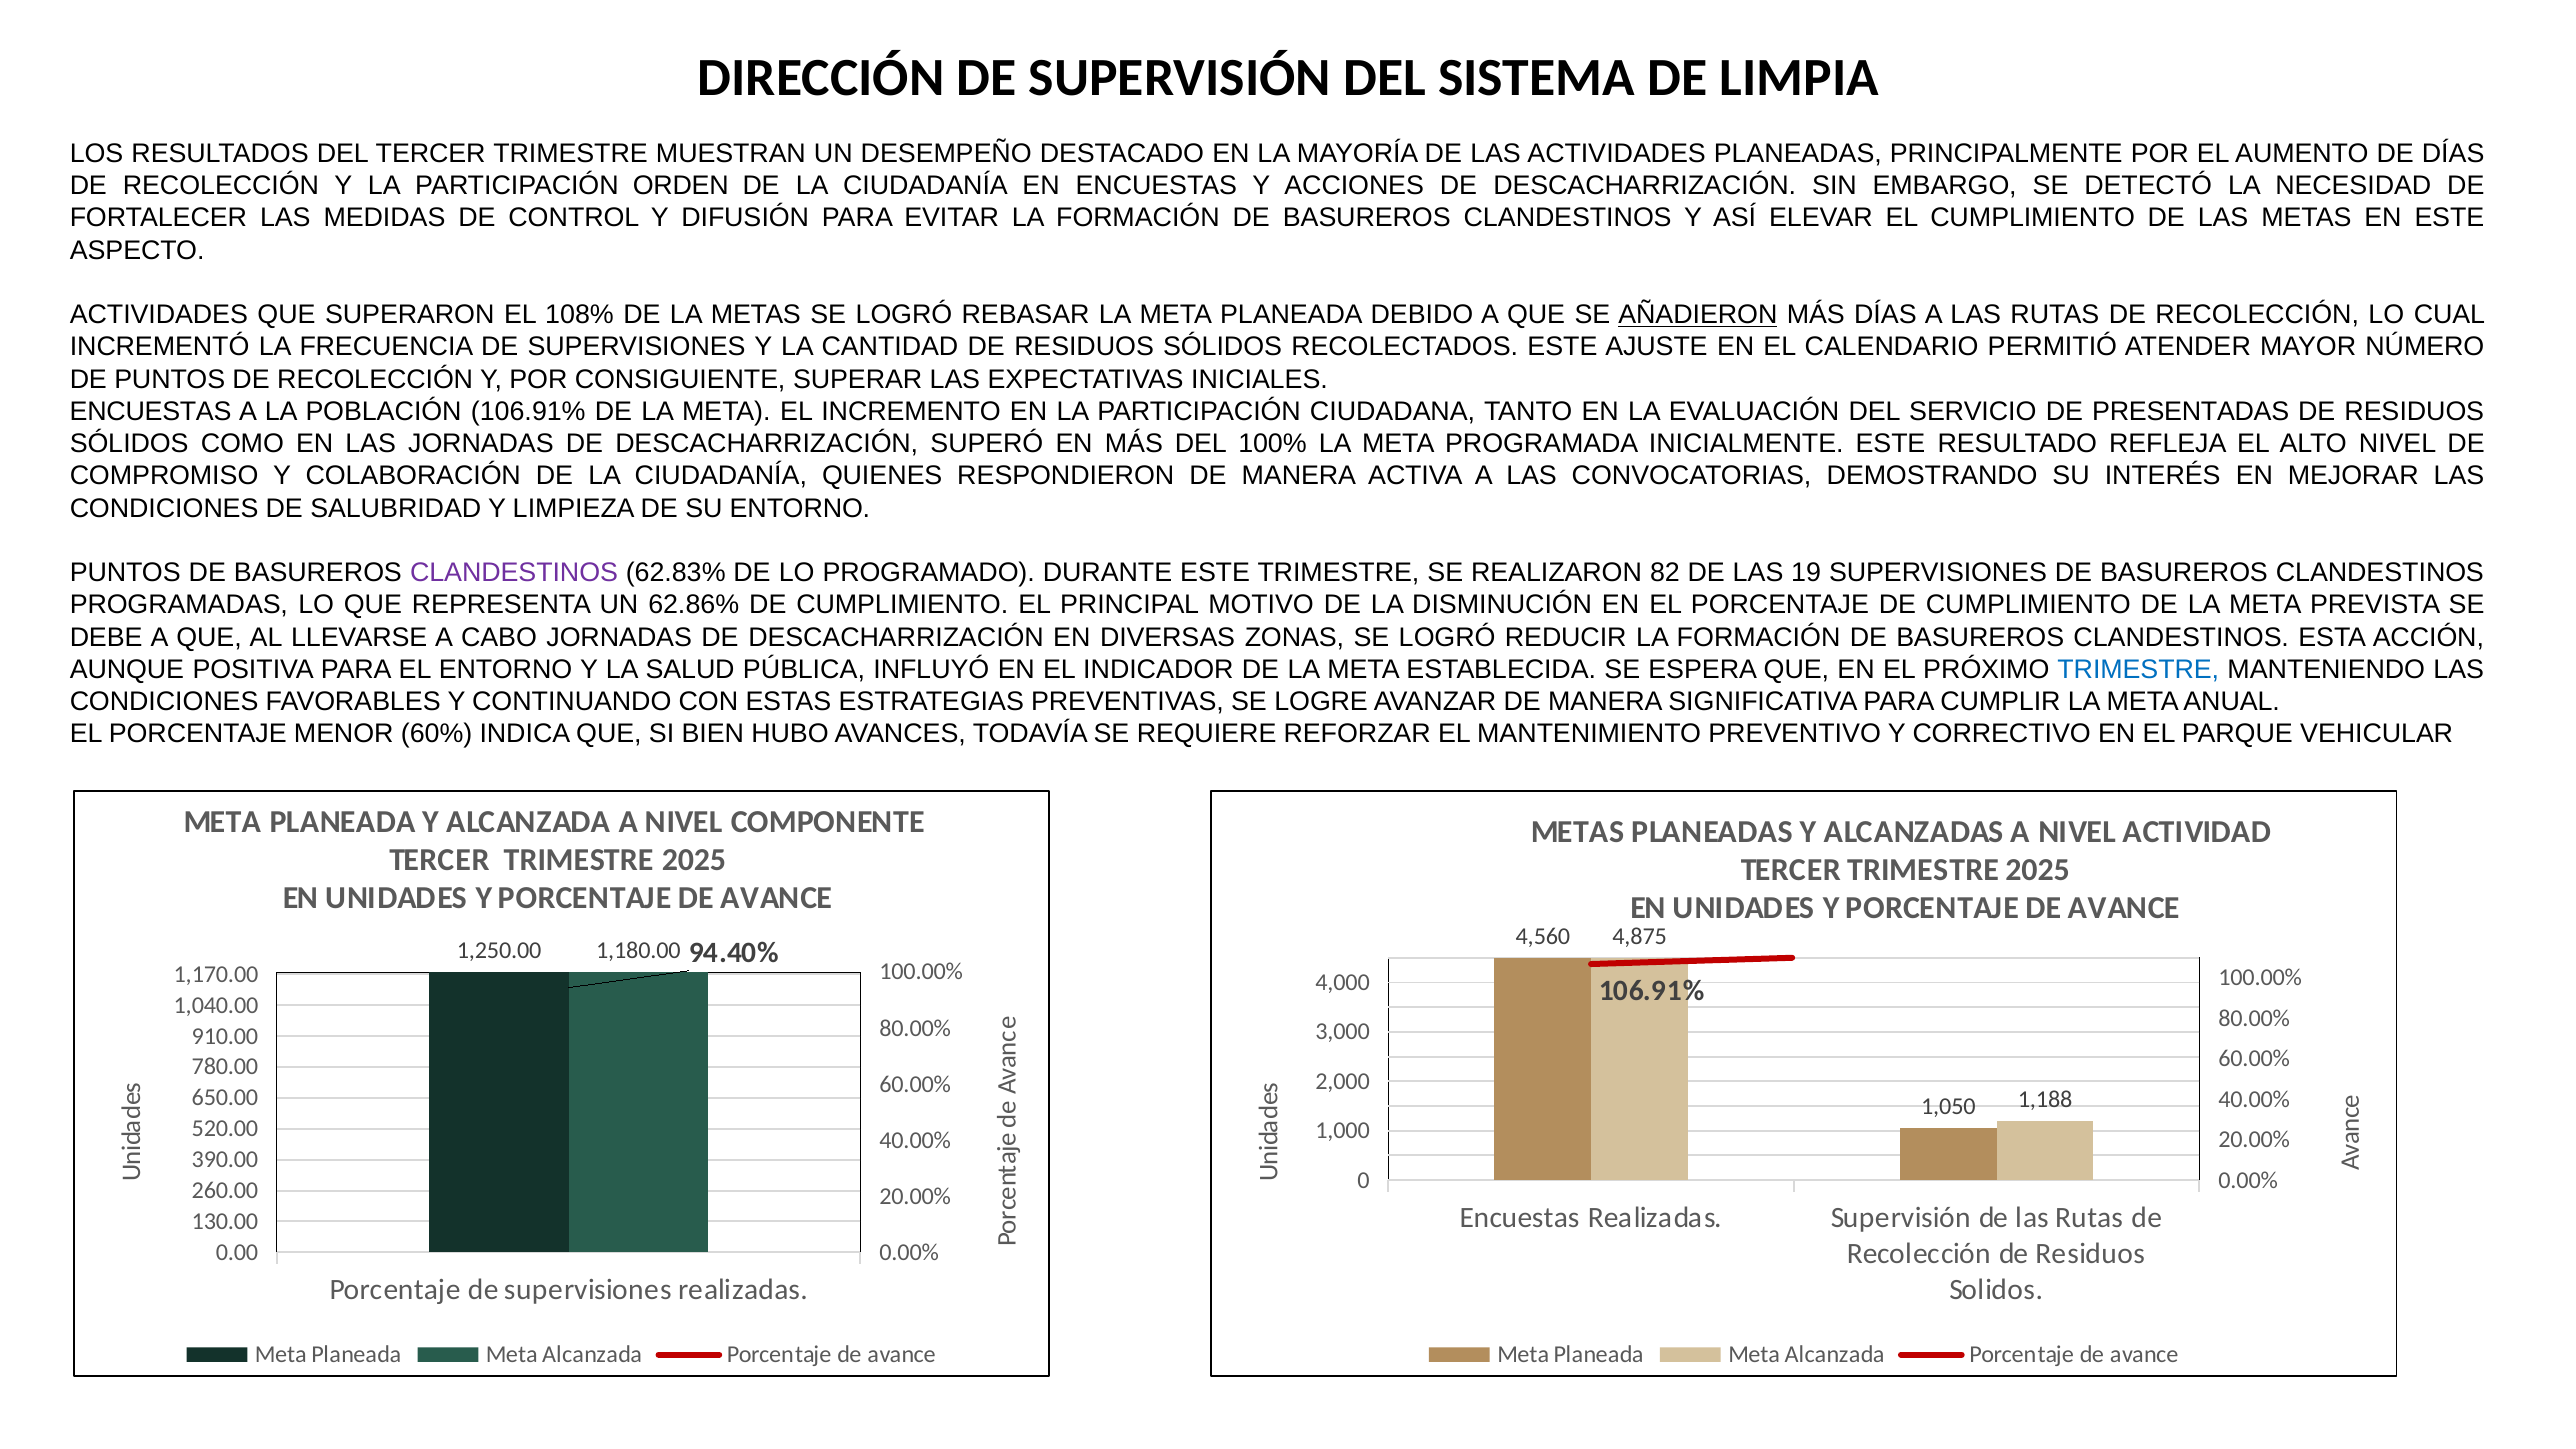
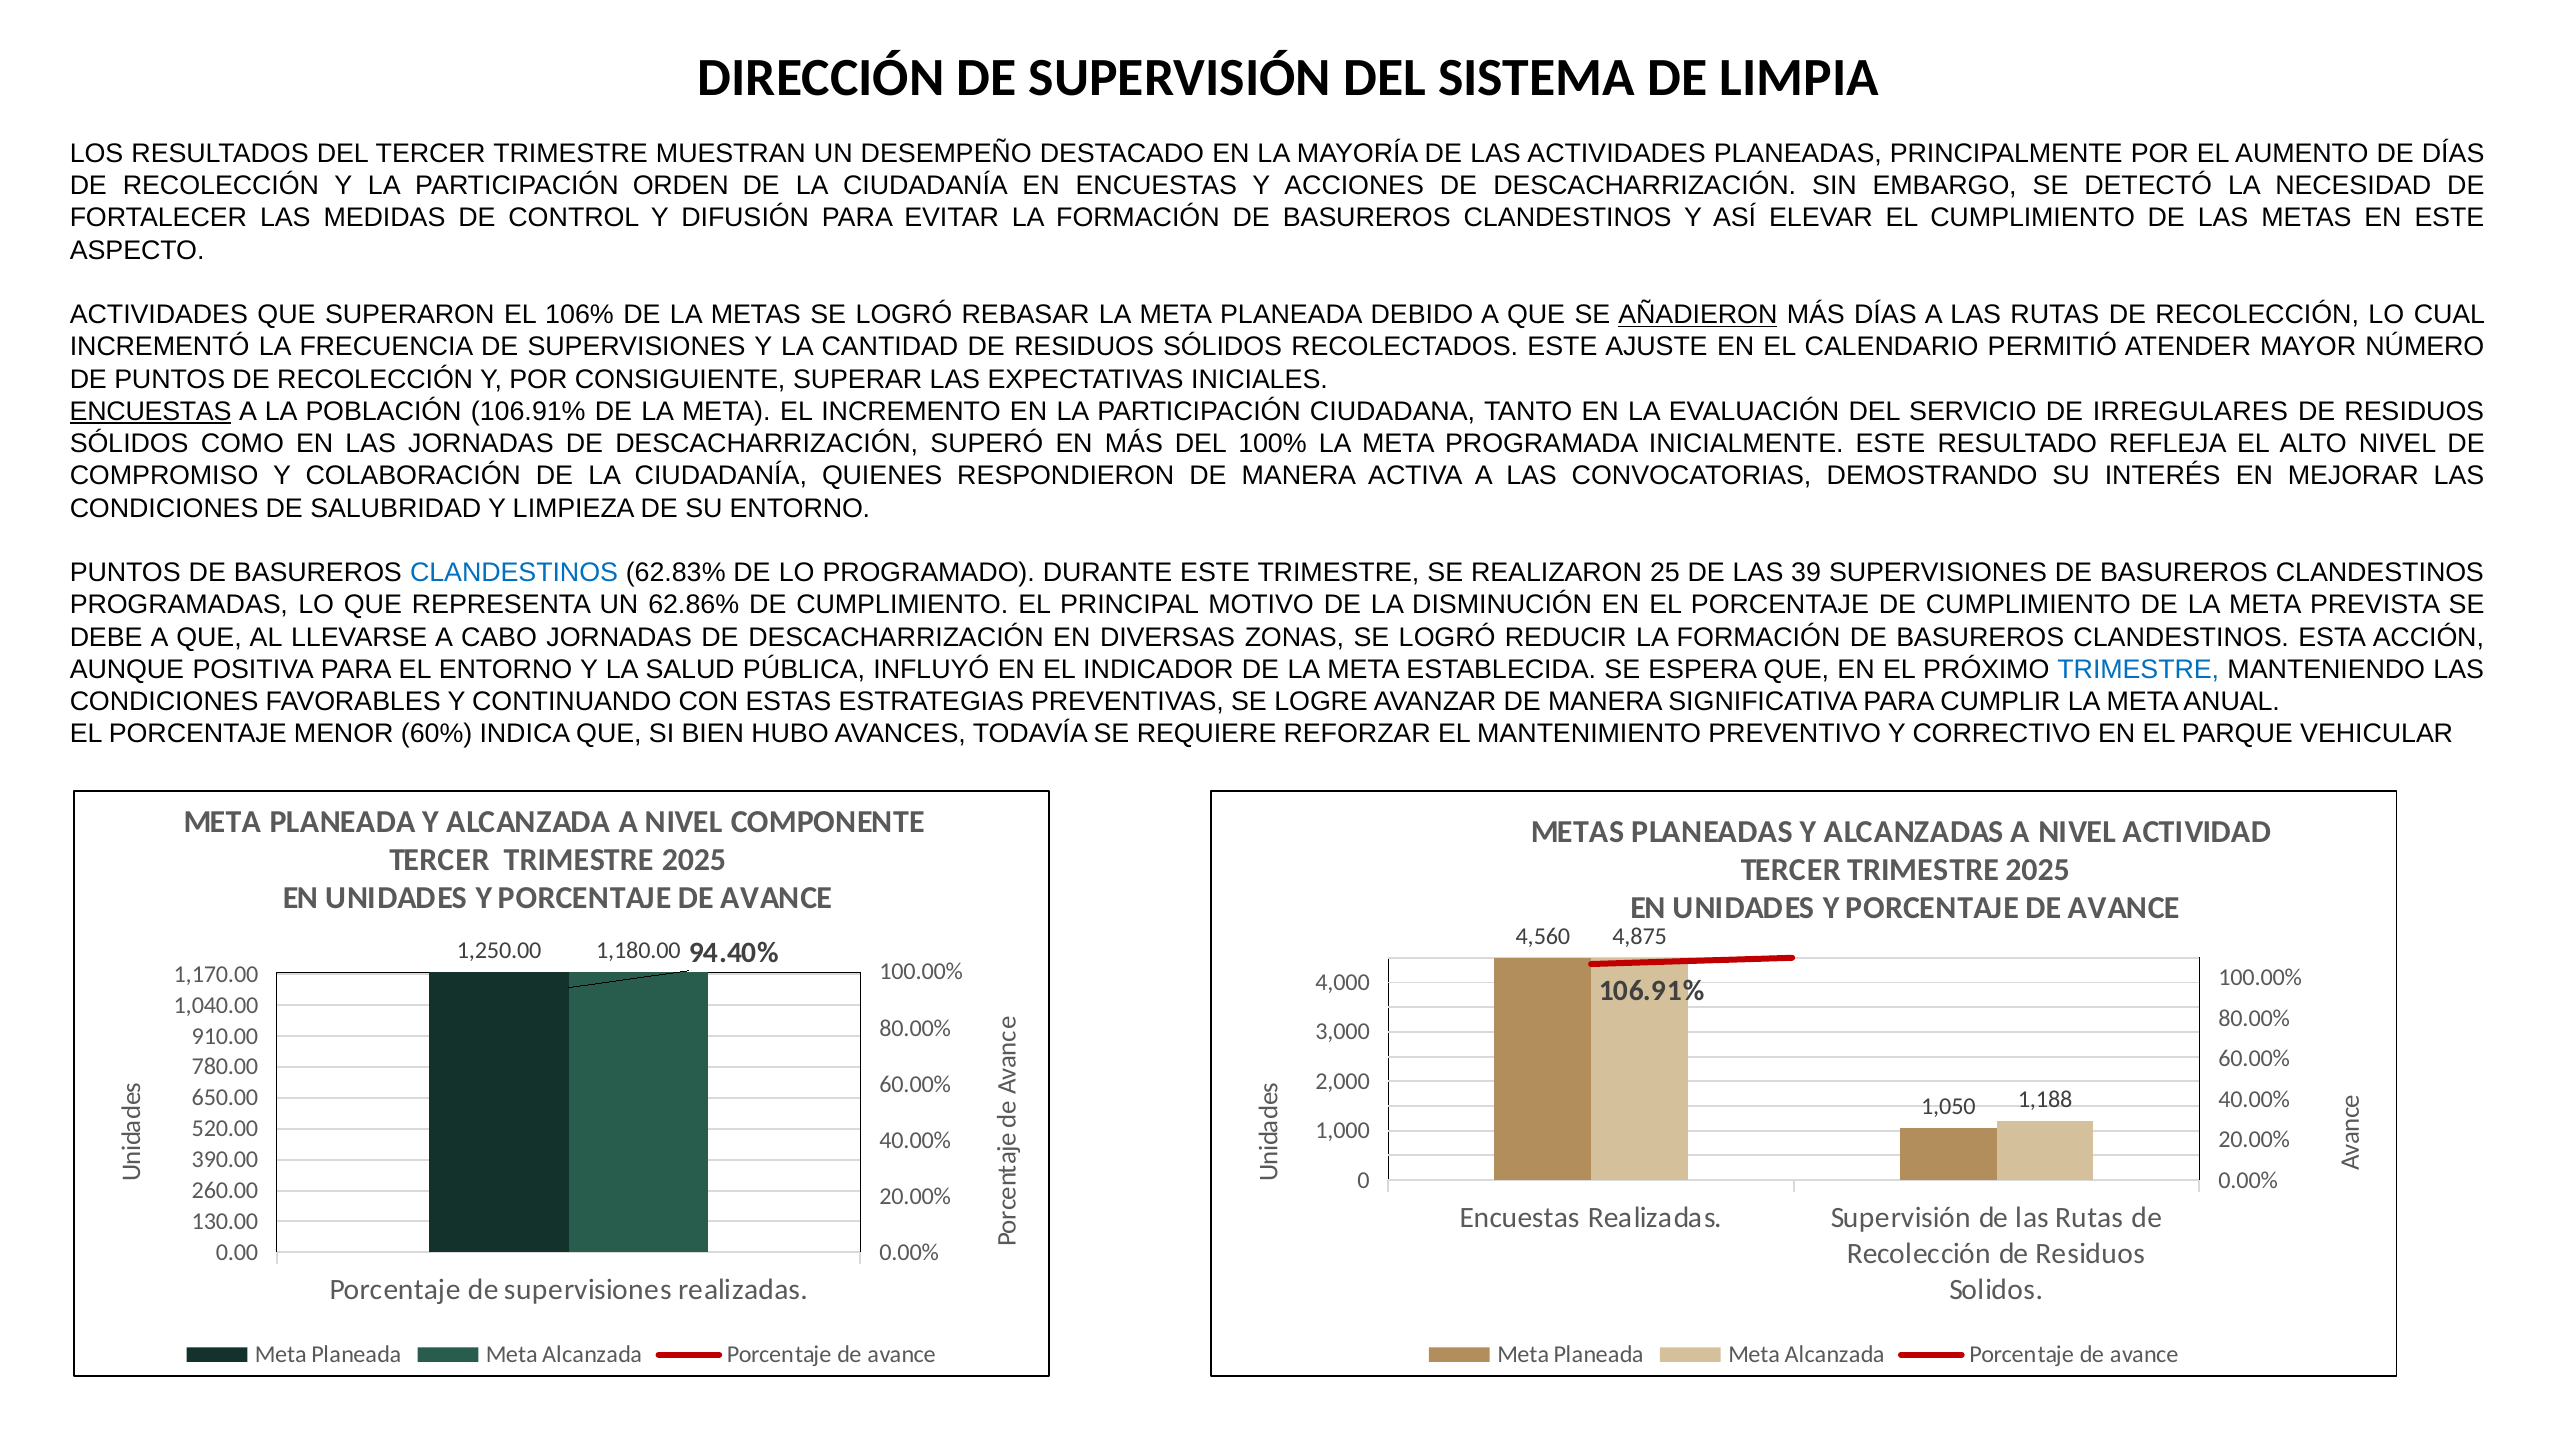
108%: 108% -> 106% (579, 315)
ENCUESTAS underline: none -> present (151, 412)
PRESENTADAS: PRESENTADAS -> IRREGULARES (2190, 412)
CLANDESTINOS colour: purple -> blue (514, 573)
82: 82 -> 25 (1665, 573)
19: 19 -> 39 (1806, 573)
